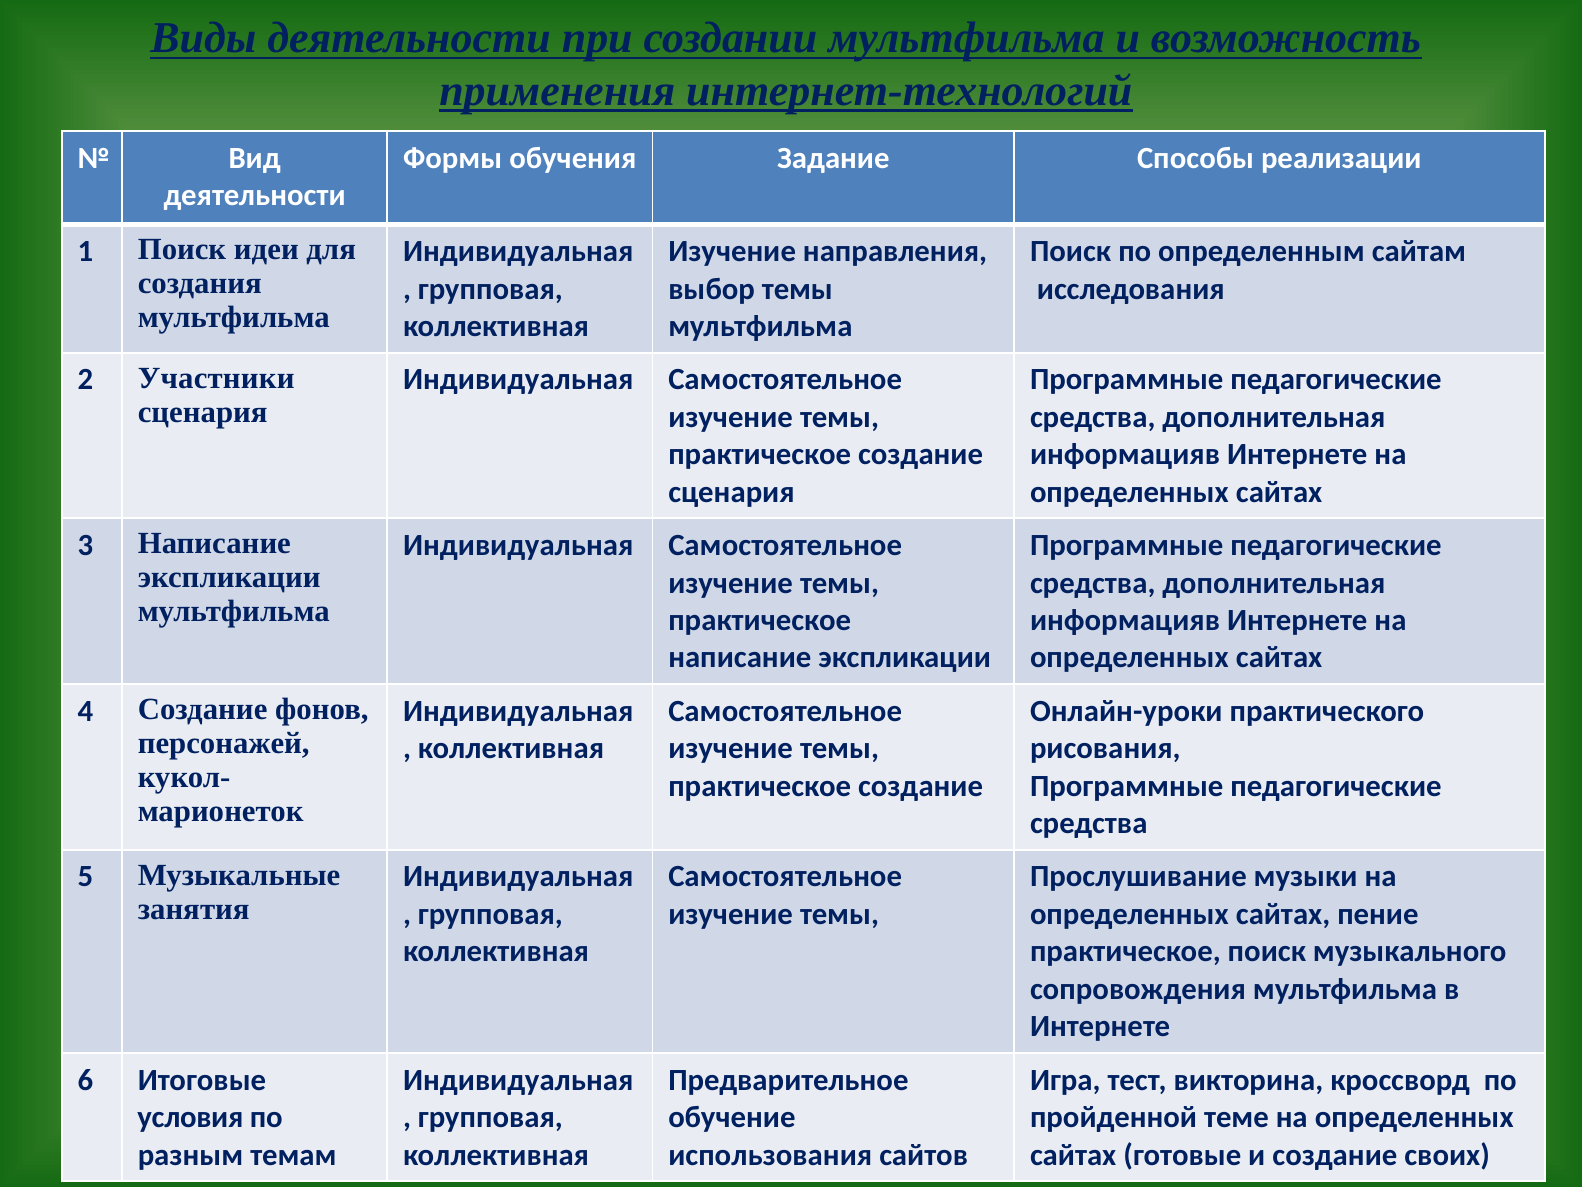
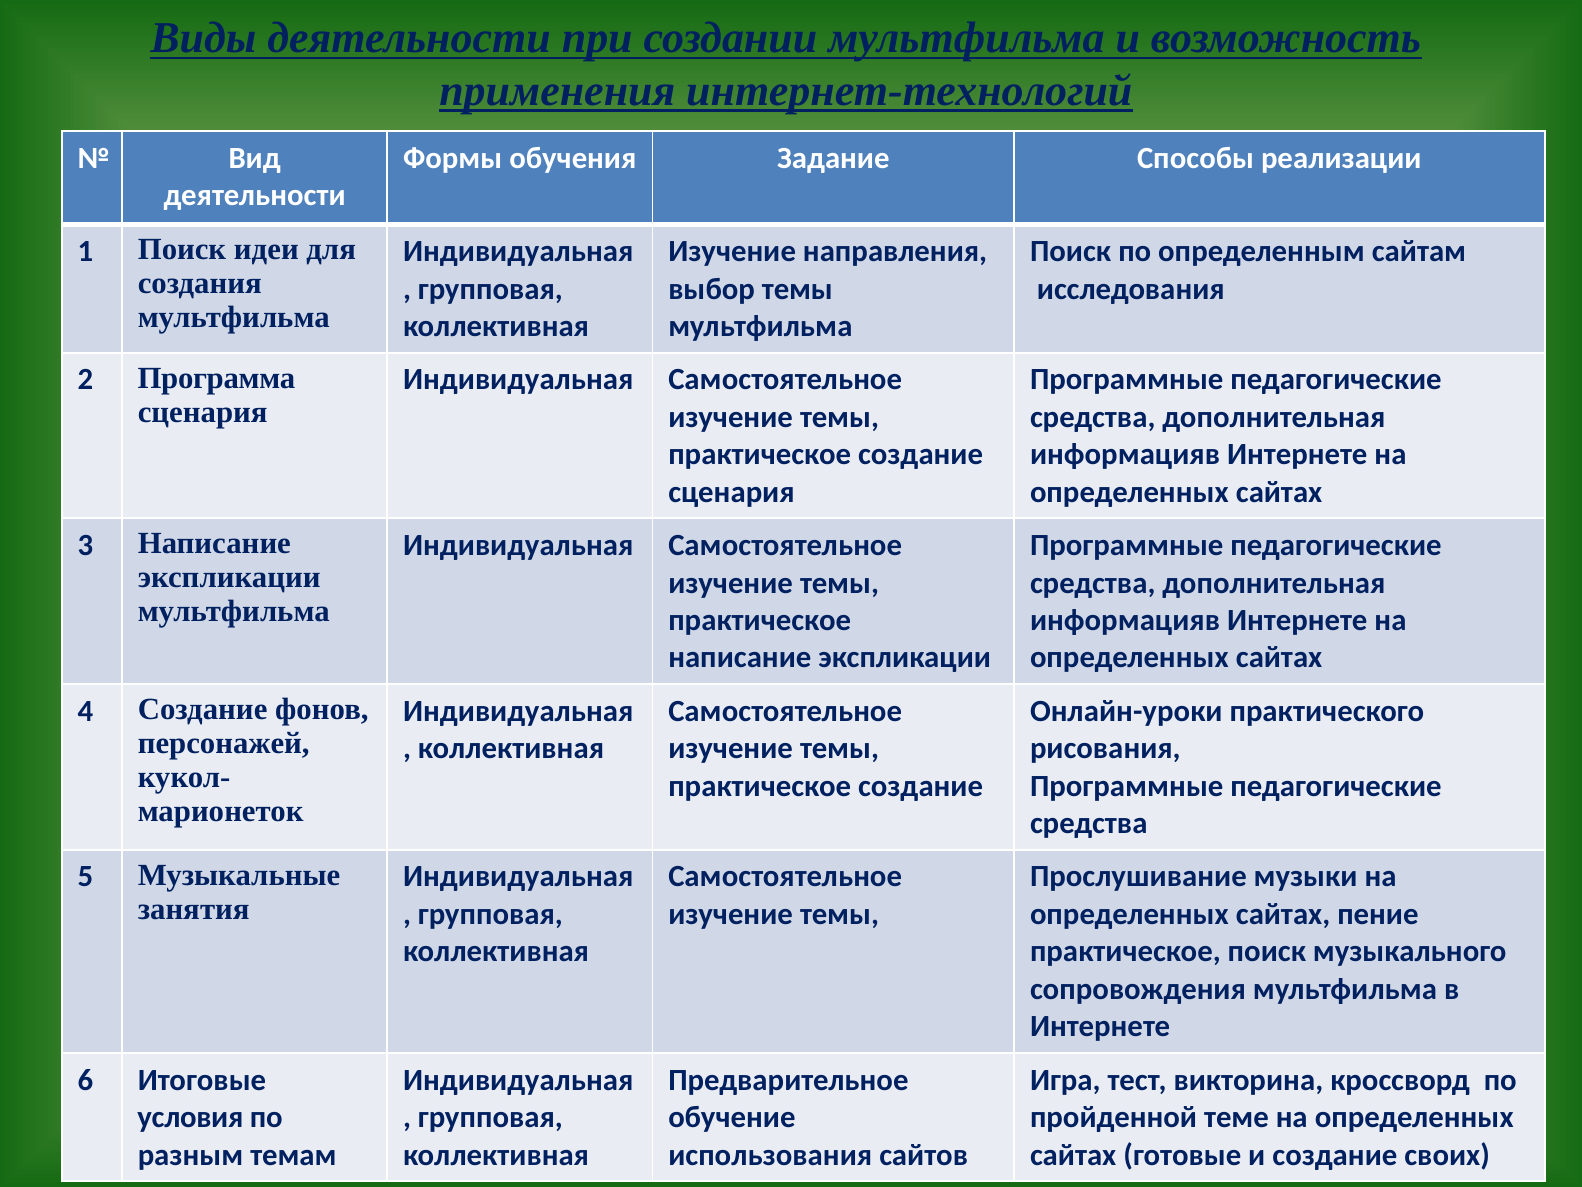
Участники: Участники -> Программа (216, 378)
